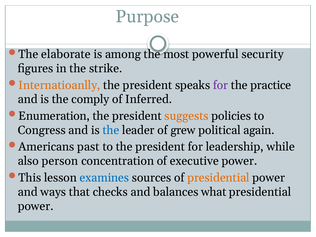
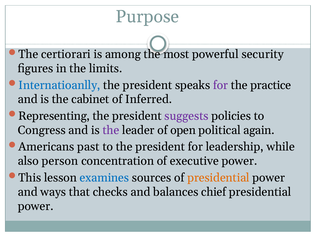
elaborate: elaborate -> certiorari (66, 54)
strike: strike -> limits (106, 68)
Internatioanlly colour: orange -> blue (59, 85)
comply: comply -> cabinet (90, 99)
Enumeration: Enumeration -> Representing (54, 116)
suggests colour: orange -> purple (186, 116)
the colour: blue -> purple (111, 130)
grew: grew -> open (183, 130)
what: what -> chief (214, 192)
